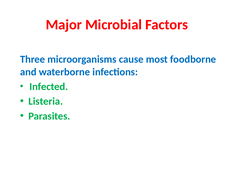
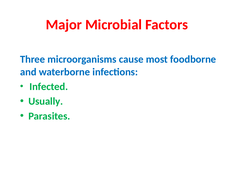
Listeria: Listeria -> Usually (46, 101)
